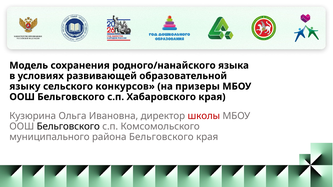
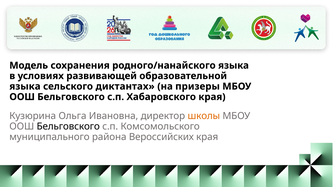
языку: языку -> языка (25, 87)
конкурсов: конкурсов -> диктантах (125, 87)
школы colour: red -> orange (204, 116)
района Бельговского: Бельговского -> Вероссийских (161, 137)
